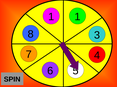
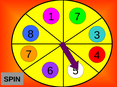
1 1: 1 -> 7 (78, 17)
